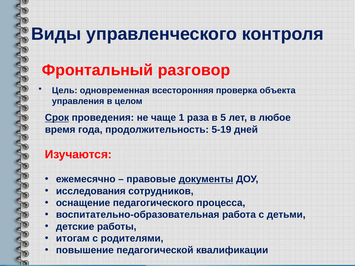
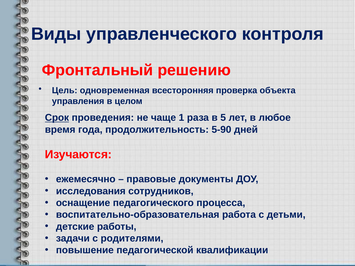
разговор: разговор -> решению (194, 70)
5-19: 5-19 -> 5-90 (221, 130)
документы underline: present -> none (206, 179)
итогам: итогам -> задачи (73, 239)
